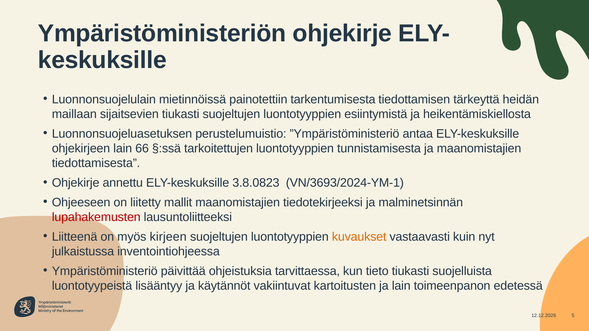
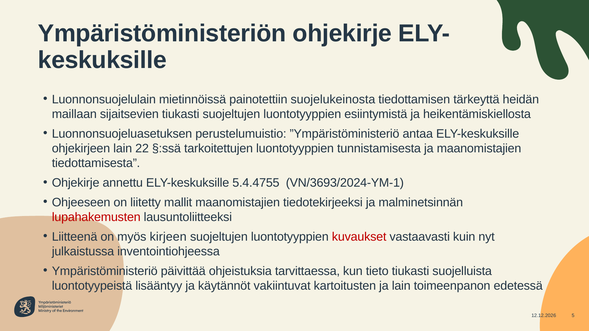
tarkentumisesta: tarkentumisesta -> suojelukeinosta (333, 99)
66: 66 -> 22 (142, 148)
3.8.0823: 3.8.0823 -> 5.4.4755 (256, 183)
kuvaukset colour: orange -> red (359, 237)
